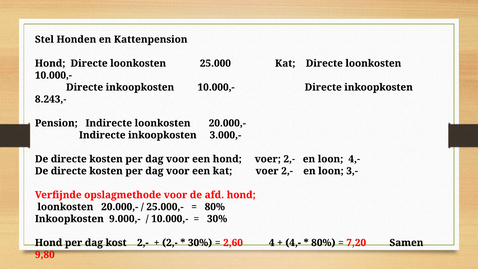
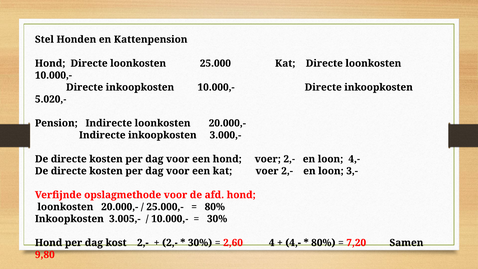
8.243,-: 8.243,- -> 5.020,- (51, 99)
9.000,-: 9.000,- -> 3.005,- (125, 219)
